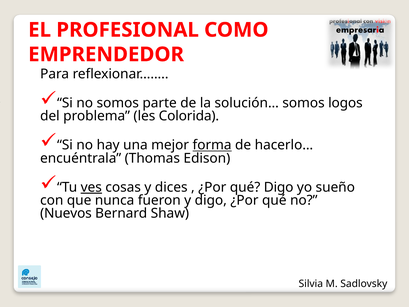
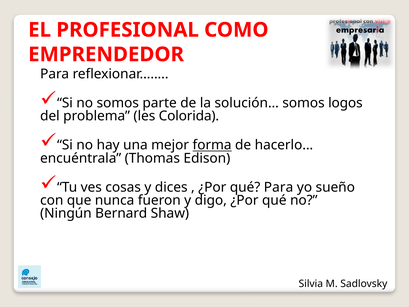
ves underline: present -> none (91, 187)
qué Digo: Digo -> Para (279, 187)
Nuevos: Nuevos -> Ningún (66, 213)
